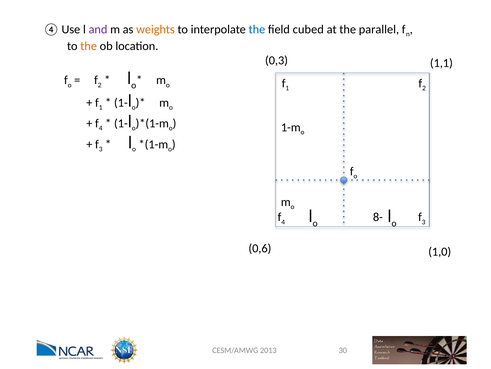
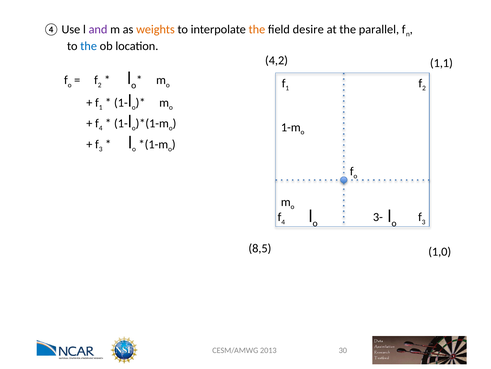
the colour: blue -> orange (257, 29)
cubed: cubed -> desire (308, 29)
the colour: orange -> blue (89, 46)
0,3: 0,3 -> 4,2 (276, 60)
8-: 8- -> 3- (378, 217)
0,6: 0,6 -> 8,5 (260, 248)
